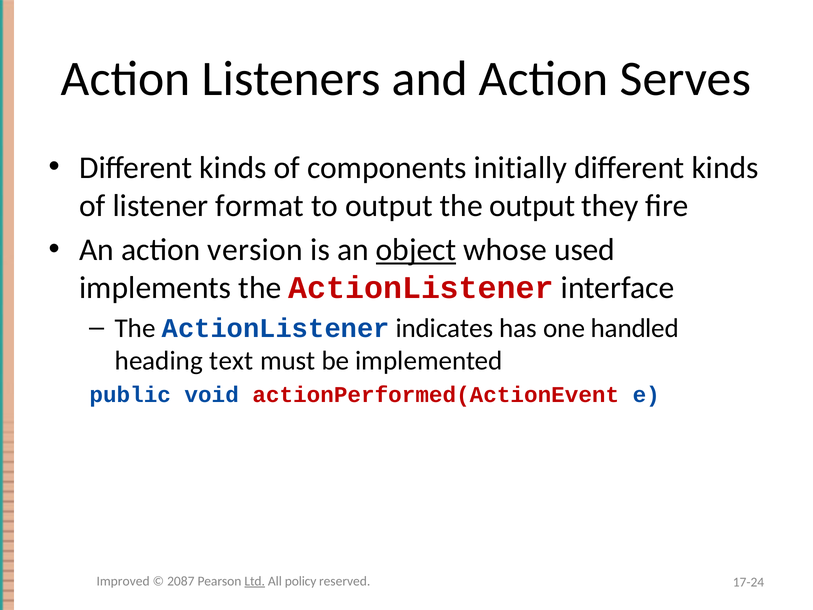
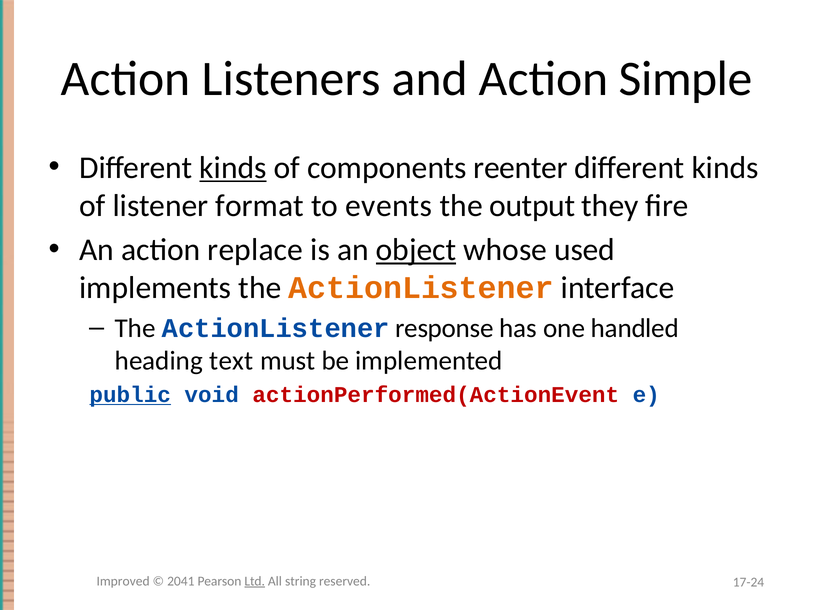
Serves: Serves -> Simple (686, 79)
kinds underline: none -> present (233, 168)
initially: initially -> reenter (521, 168)
to output: output -> events (389, 205)
version: version -> replace (255, 250)
ActionListener colour: red -> orange (421, 288)
indicates: indicates -> response (444, 328)
public underline: none -> present (130, 395)
2087: 2087 -> 2041 (181, 581)
policy: policy -> string (301, 581)
